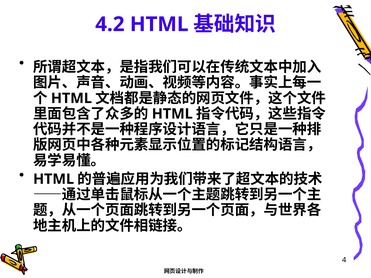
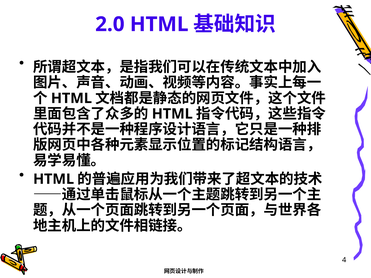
4.2: 4.2 -> 2.0 (110, 24)
